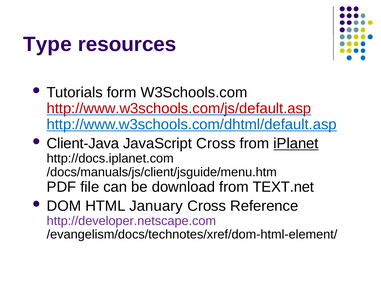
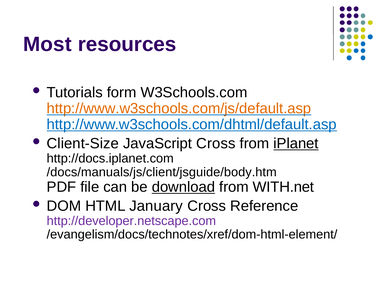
Type: Type -> Most (47, 44)
http://www.w3schools.com/js/default.asp colour: red -> orange (179, 108)
Client-Java: Client-Java -> Client-Size (83, 143)
/docs/manuals/js/client/jsguide/menu.htm: /docs/manuals/js/client/jsguide/menu.htm -> /docs/manuals/js/client/jsguide/body.htm (162, 172)
download underline: none -> present (183, 187)
TEXT.net: TEXT.net -> WITH.net (283, 187)
